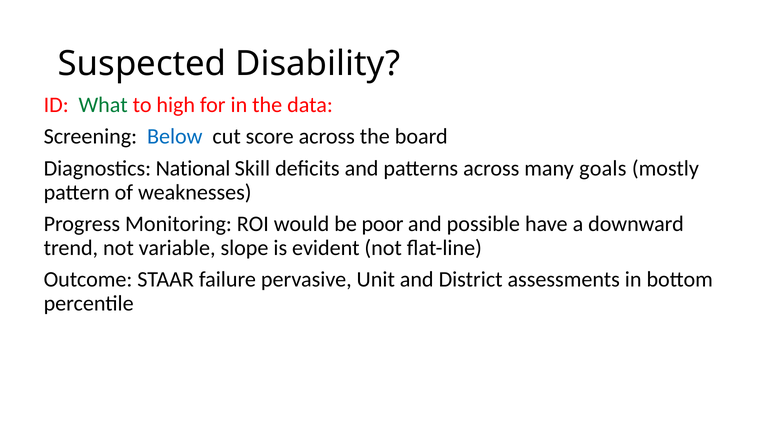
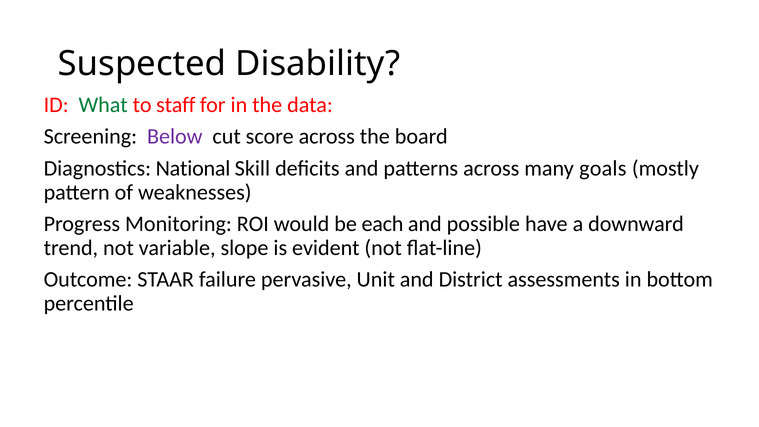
high: high -> staff (176, 105)
Below colour: blue -> purple (175, 137)
poor: poor -> each (383, 224)
